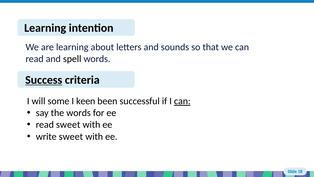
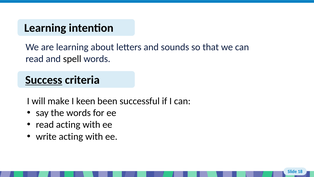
some: some -> make (58, 101)
can underline: present -> none (182, 101)
read sweet: sweet -> acting (68, 124)
write sweet: sweet -> acting (71, 136)
